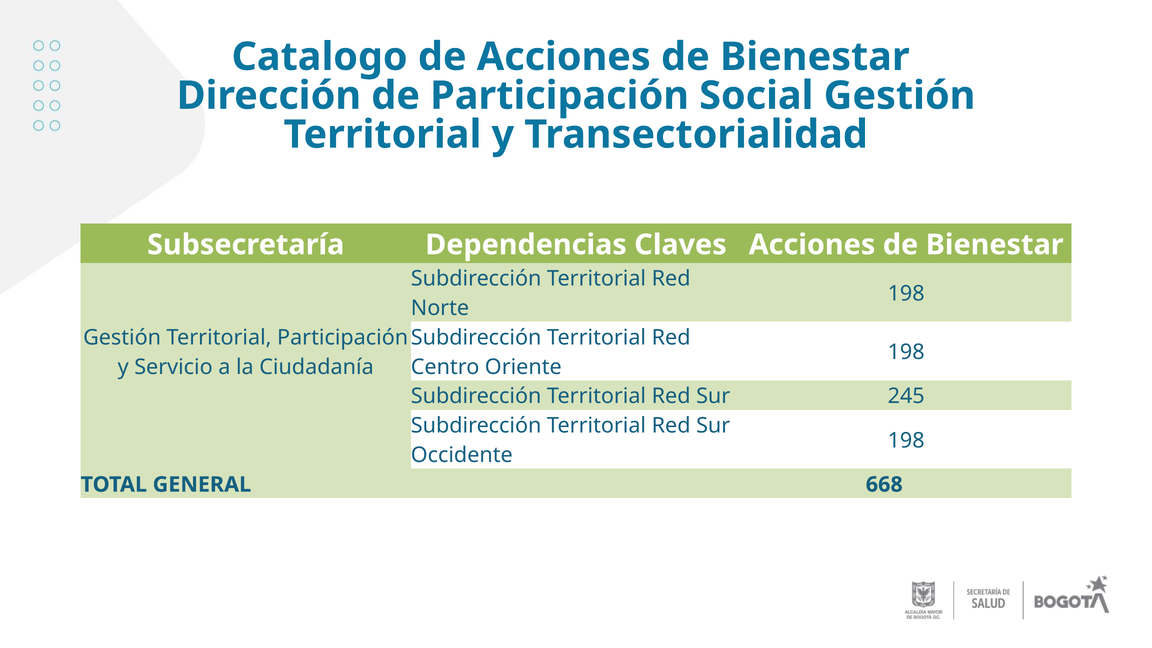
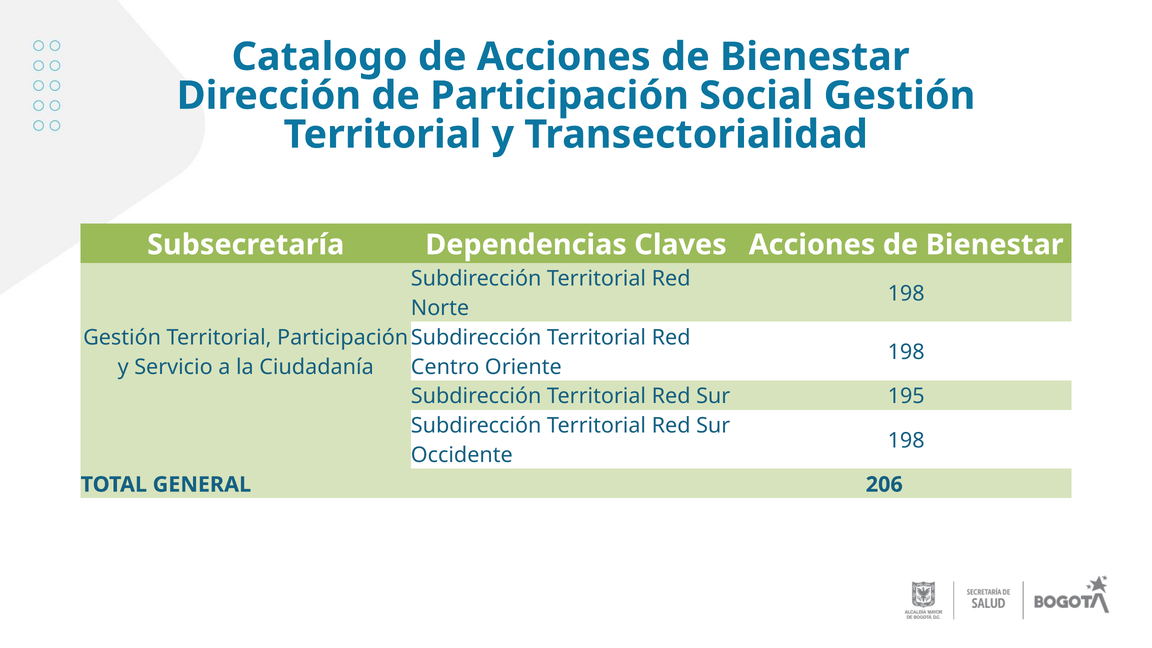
245: 245 -> 195 (906, 396)
668: 668 -> 206 (884, 485)
